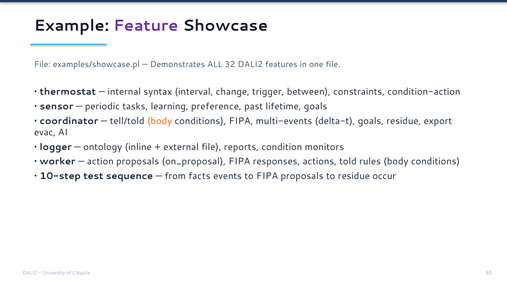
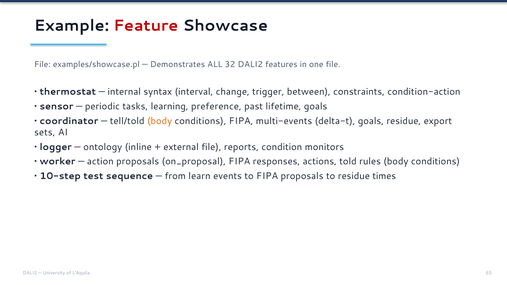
Feature colour: purple -> red (146, 26)
evac: evac -> sets (45, 132)
facts: facts -> learn (199, 176)
occur: occur -> times (384, 176)
